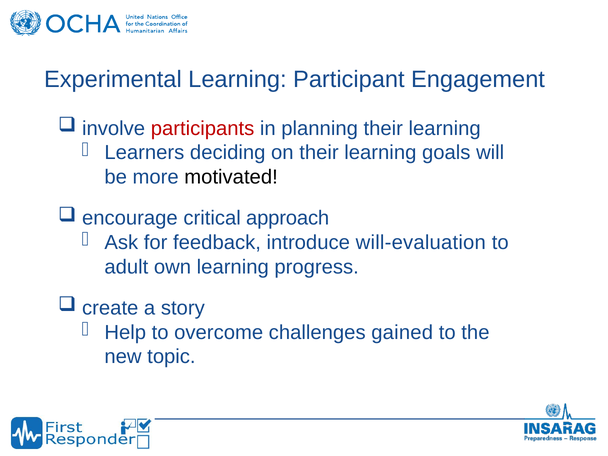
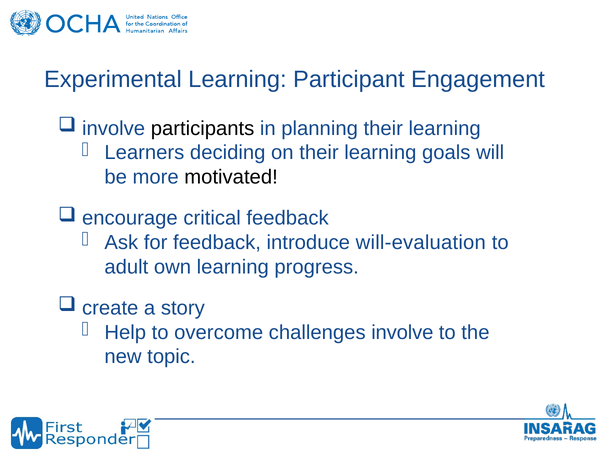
participants colour: red -> black (203, 128)
critical approach: approach -> feedback (288, 218)
challenges gained: gained -> involve (402, 332)
